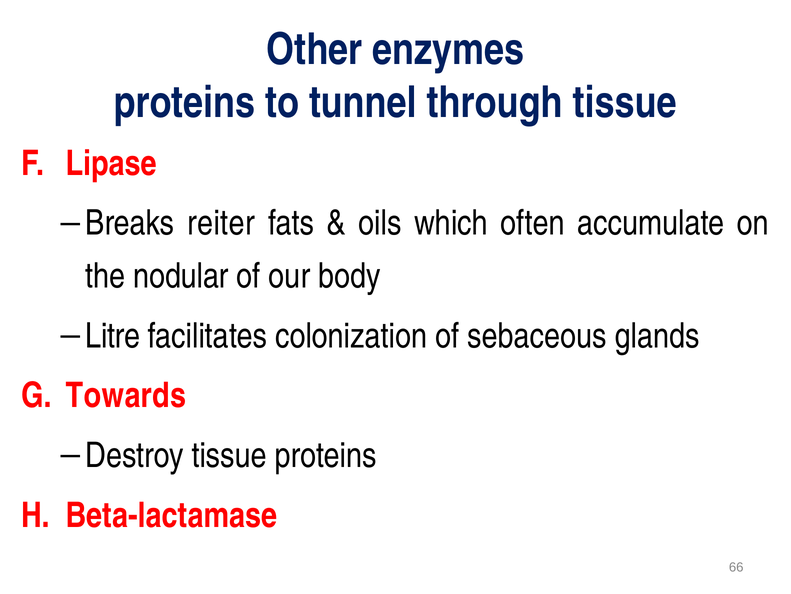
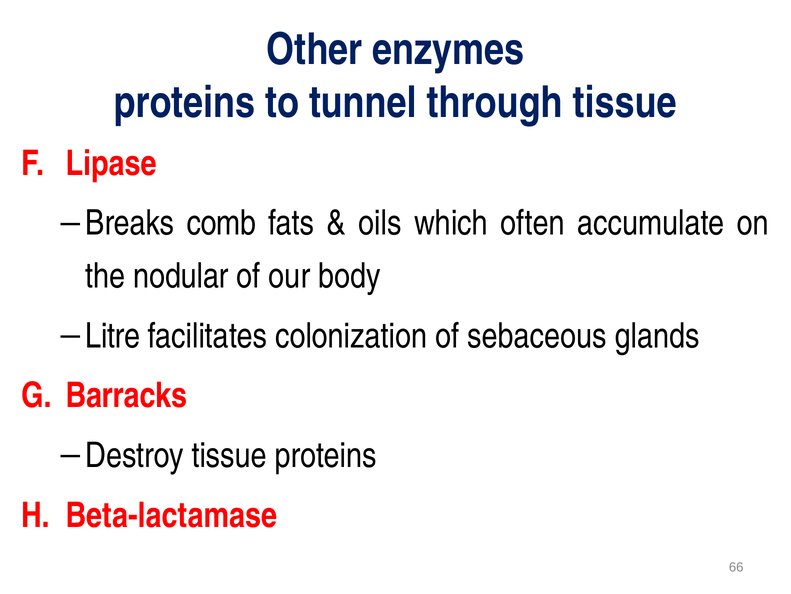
reiter: reiter -> comb (221, 223)
Towards: Towards -> Barracks (126, 395)
